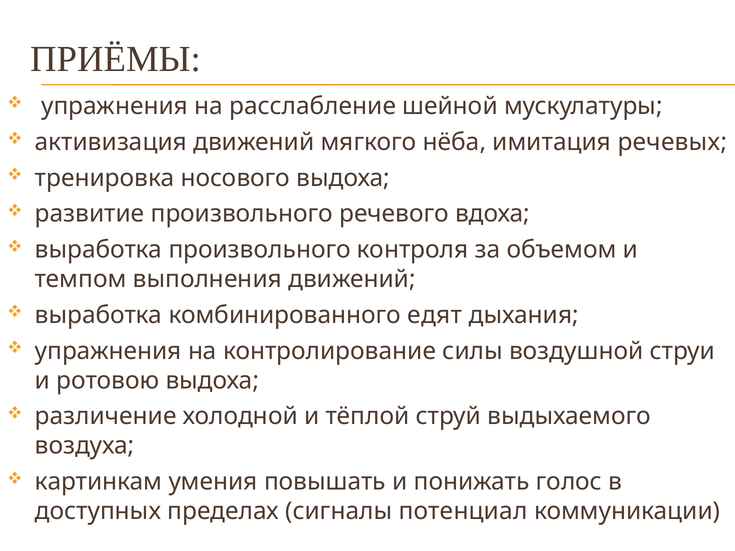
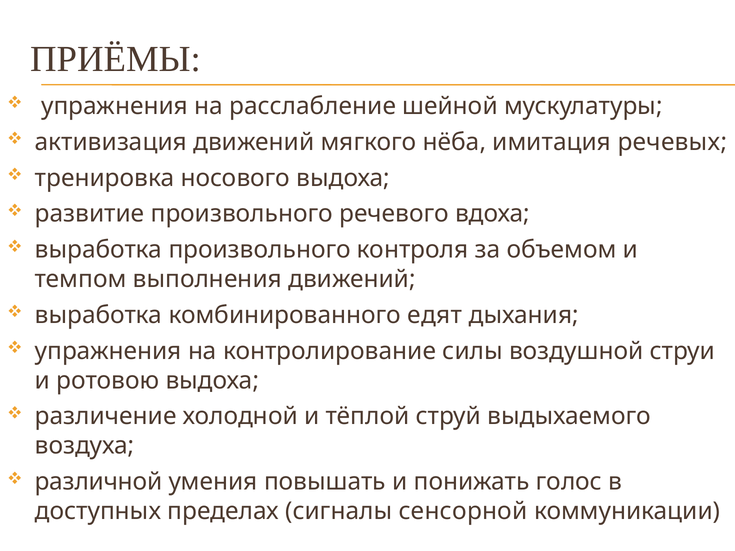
картинкам: картинкам -> различной (99, 482)
потенциал: потенциал -> сенсорной (463, 511)
